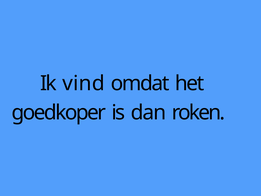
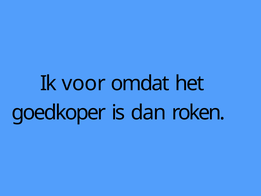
vind: vind -> voor (84, 83)
